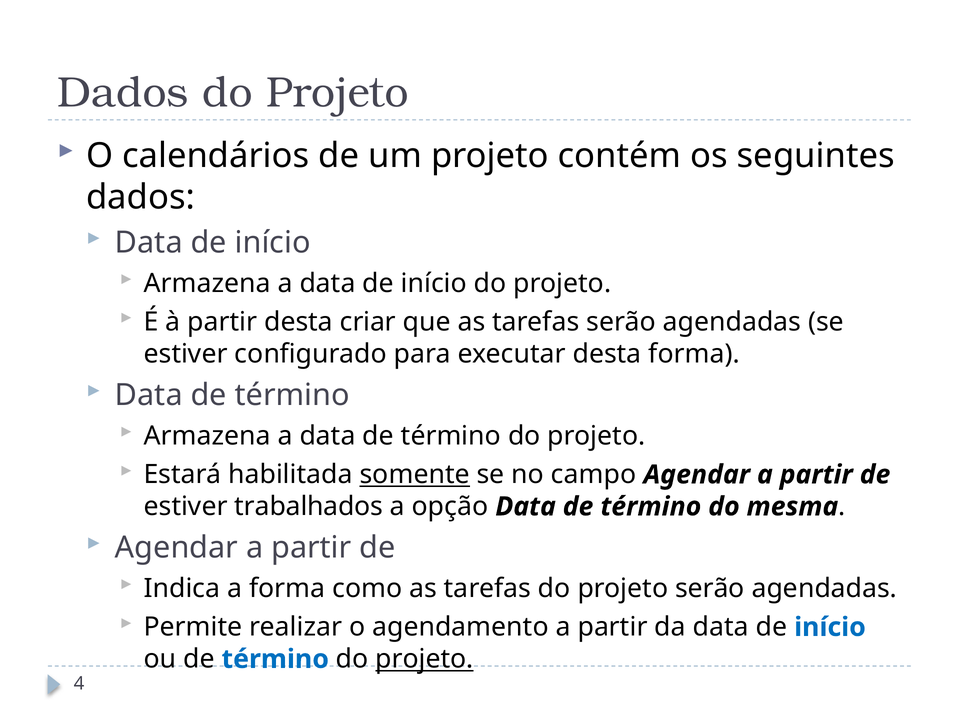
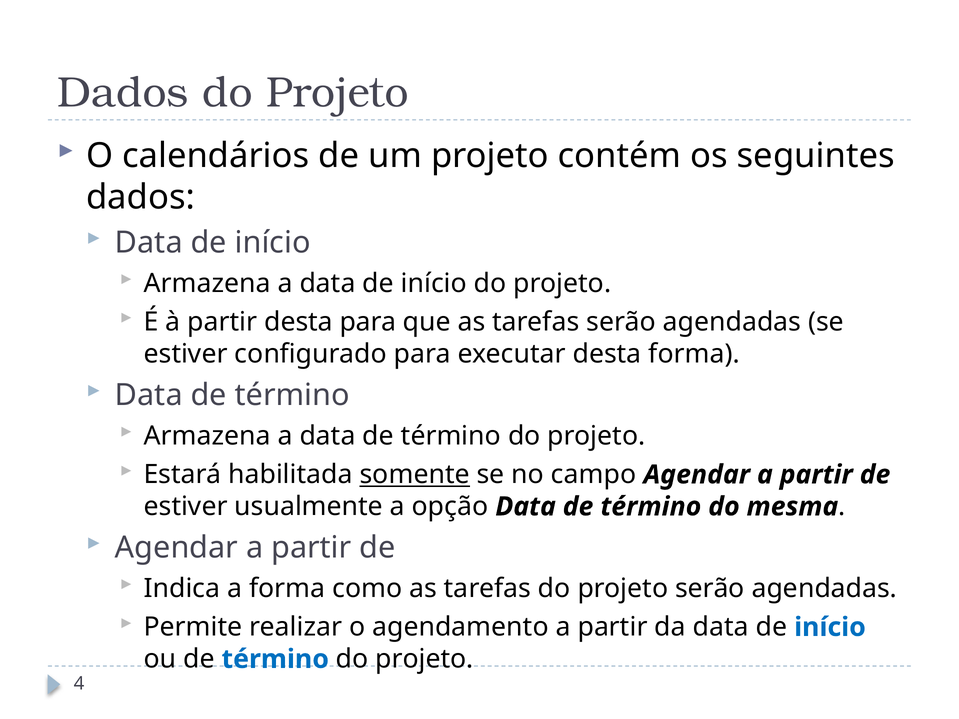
desta criar: criar -> para (368, 322)
trabalhados: trabalhados -> usualmente (309, 507)
projeto underline: present -> none (424, 659)
